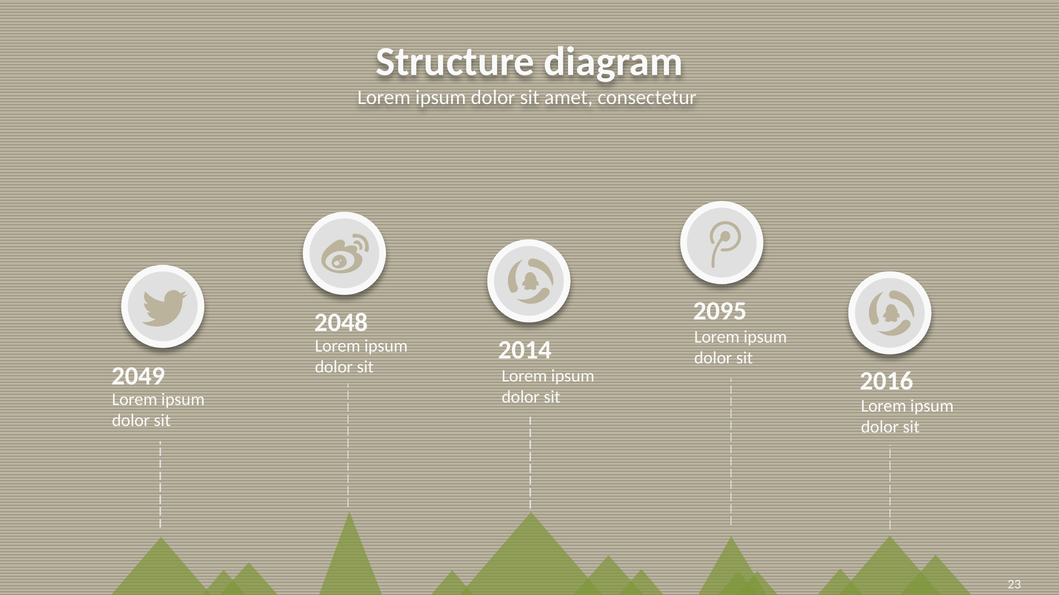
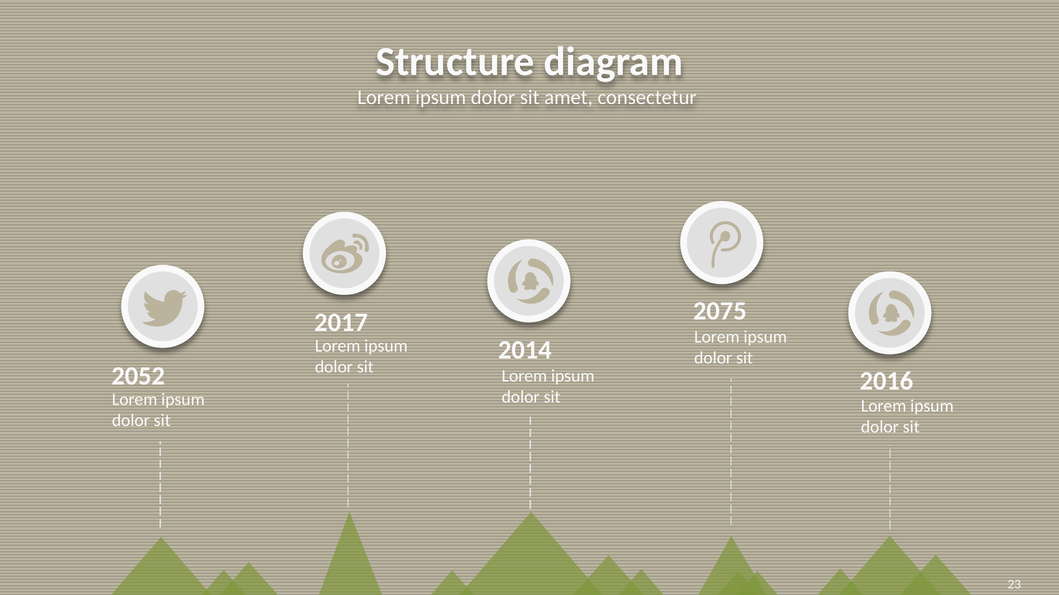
2095: 2095 -> 2075 (720, 311)
2048: 2048 -> 2017 (341, 323)
2049: 2049 -> 2052 (138, 376)
